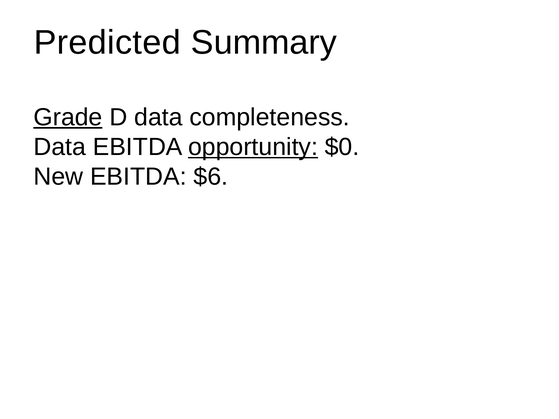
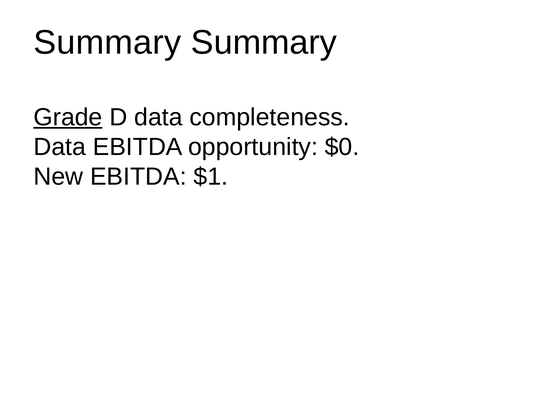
Predicted: Predicted -> Summary (107, 42)
opportunity underline: present -> none (253, 147)
$6: $6 -> $1 (211, 177)
